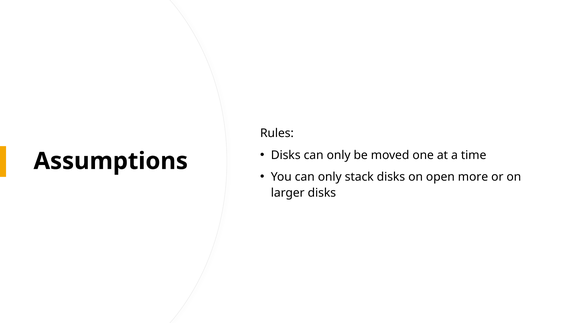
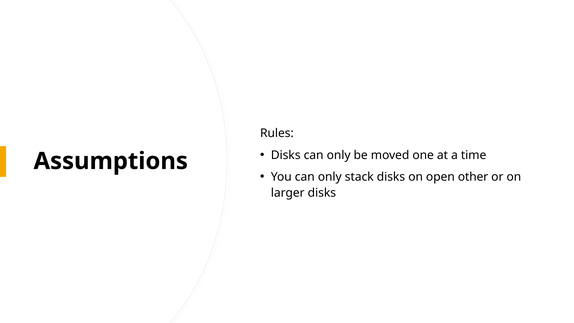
more: more -> other (473, 177)
